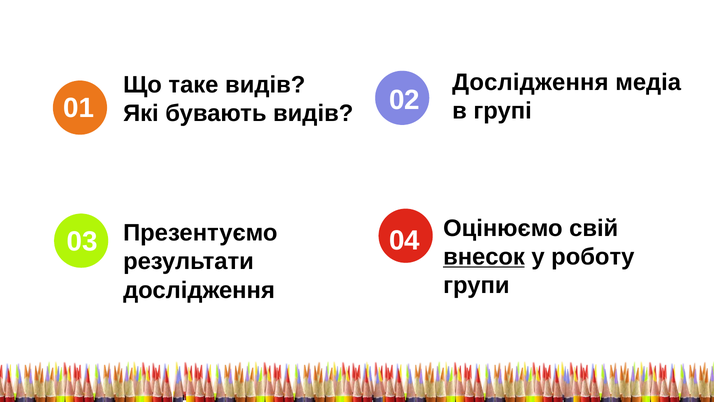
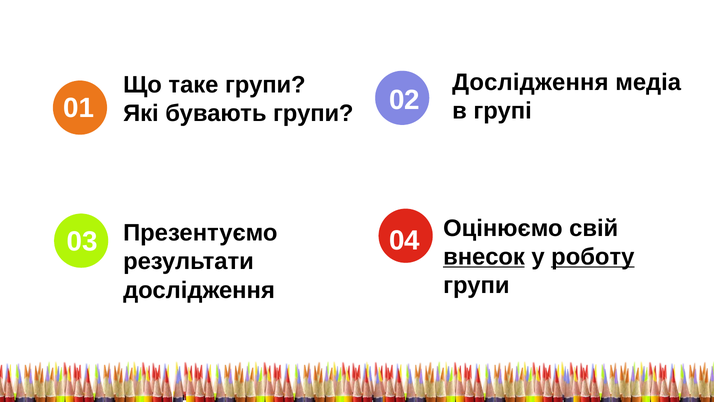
таке видів: видів -> групи (265, 85)
бувають видів: видів -> групи (313, 113)
роботу underline: none -> present (593, 256)
